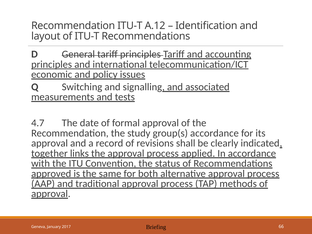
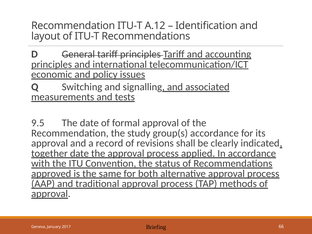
4.7: 4.7 -> 9.5 (38, 123)
together links: links -> date (79, 153)
